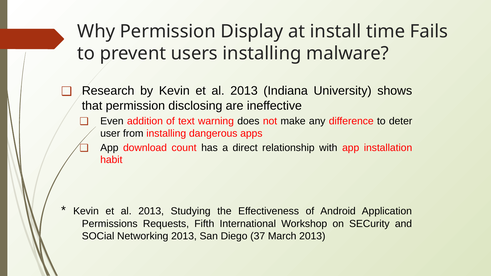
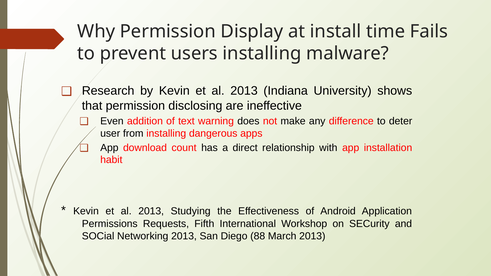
37: 37 -> 88 (258, 236)
